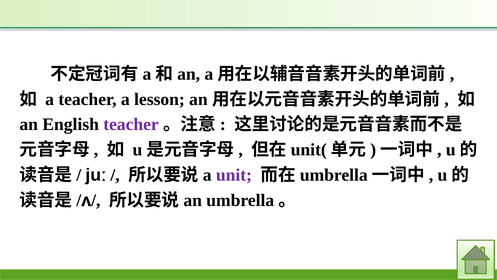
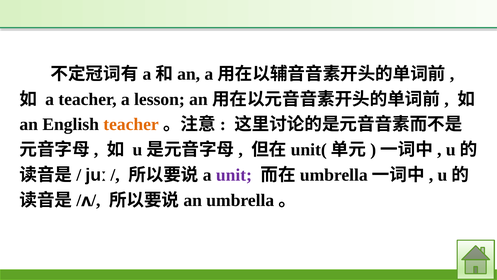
teacher colour: purple -> orange (131, 124)
